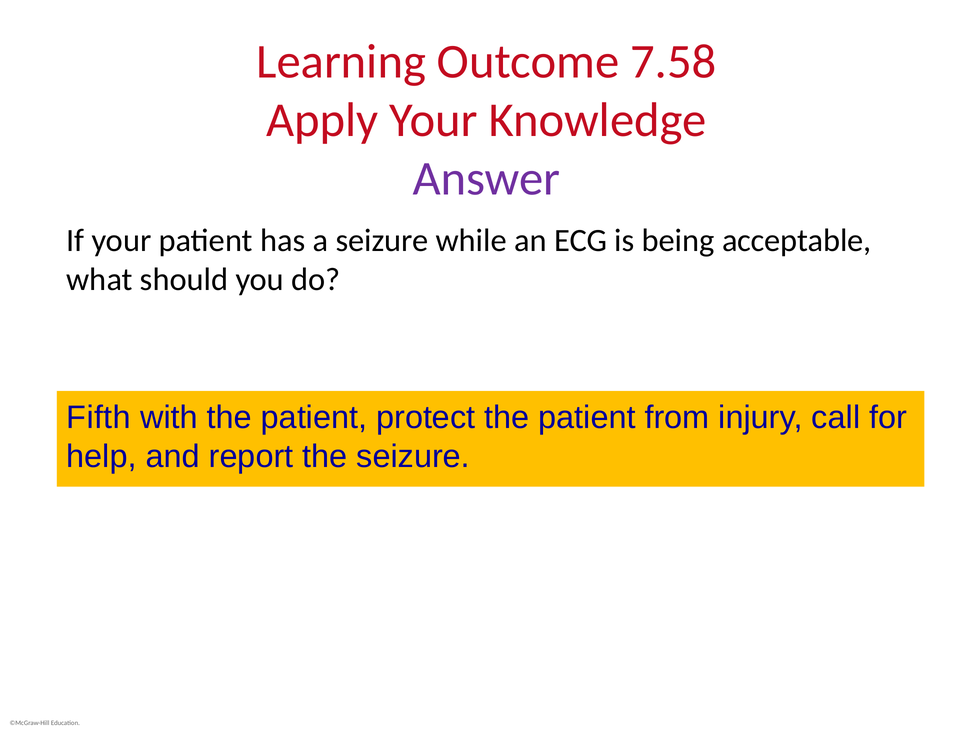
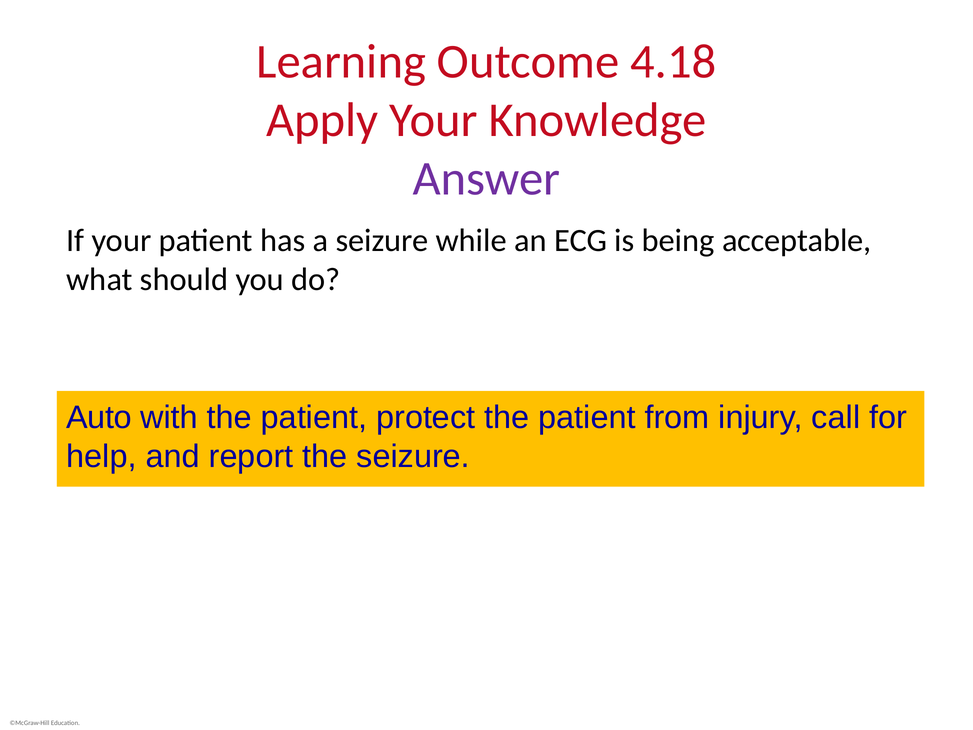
7.58: 7.58 -> 4.18 (673, 62)
Fifth: Fifth -> Auto (99, 417)
